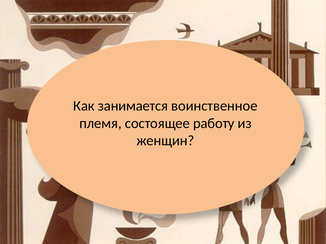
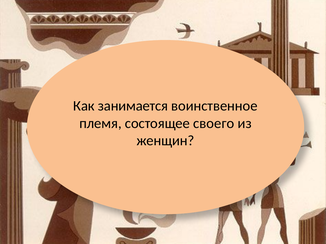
работу: работу -> своего (214, 123)
